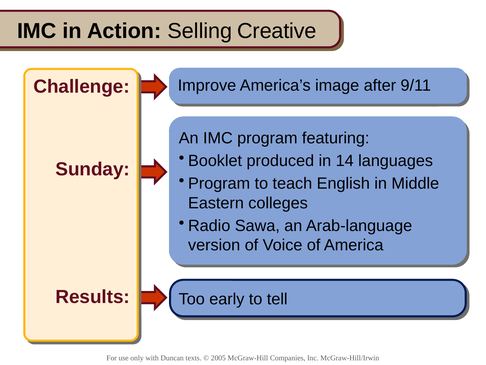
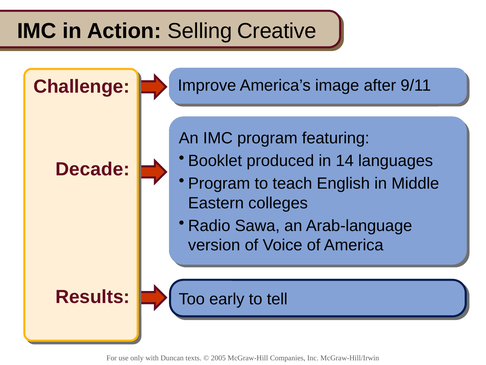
Sunday: Sunday -> Decade (93, 169)
